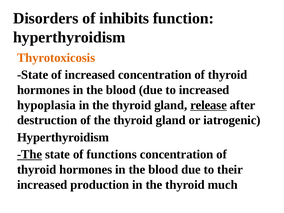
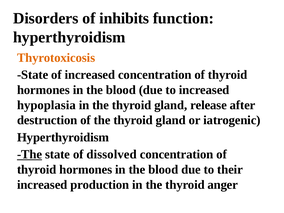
release underline: present -> none (209, 105)
functions: functions -> dissolved (112, 154)
much: much -> anger (223, 185)
